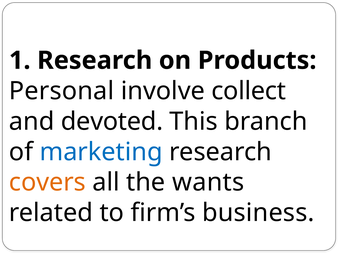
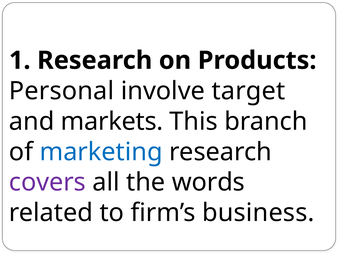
collect: collect -> target (248, 91)
devoted: devoted -> markets (112, 121)
covers colour: orange -> purple (47, 182)
wants: wants -> words (208, 182)
